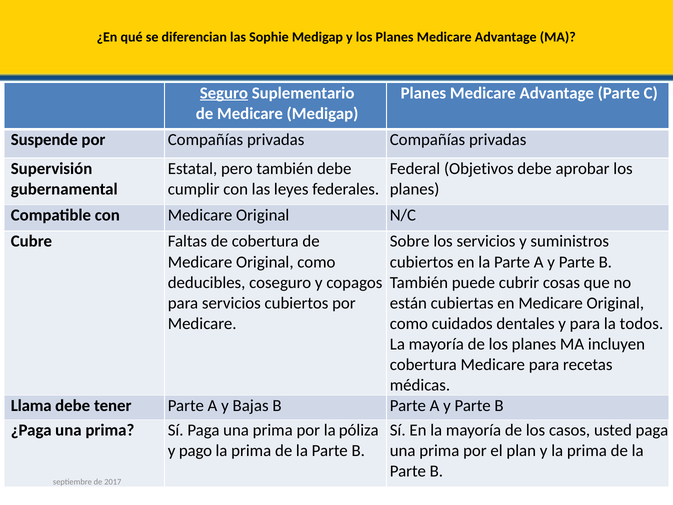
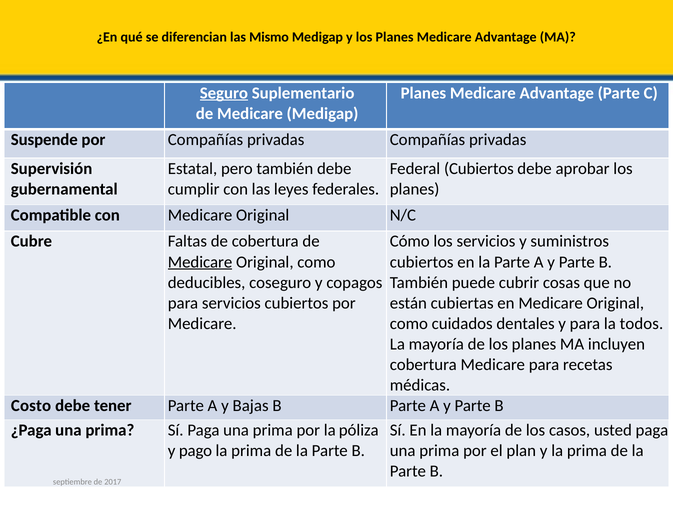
Sophie: Sophie -> Mismo (269, 37)
Federal Objetivos: Objetivos -> Cubiertos (479, 169)
Sobre: Sobre -> Cómo (410, 241)
Medicare underline: none -> present (200, 262)
Llama: Llama -> Costo (31, 406)
